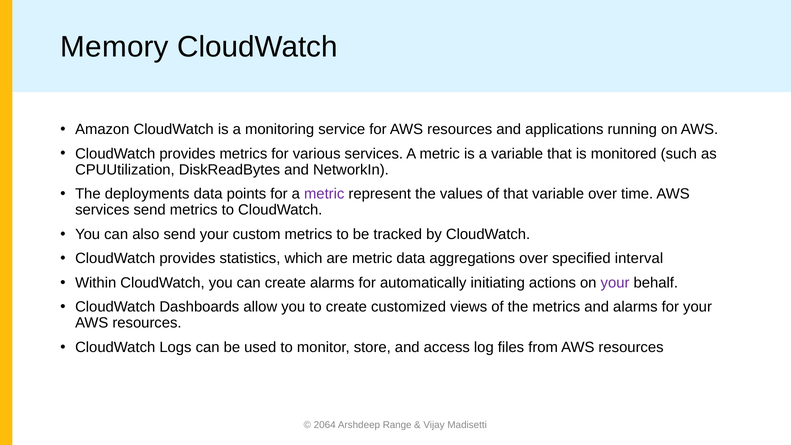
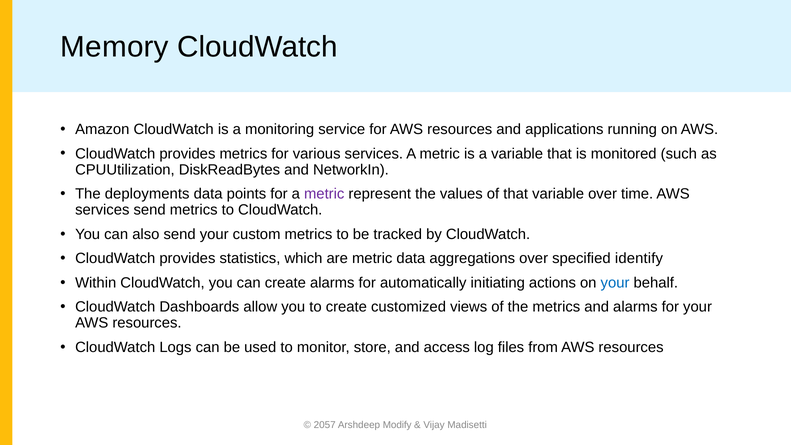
interval: interval -> identify (639, 258)
your colour: purple -> blue (615, 283)
2064: 2064 -> 2057 (325, 425)
Range: Range -> Modify (397, 425)
